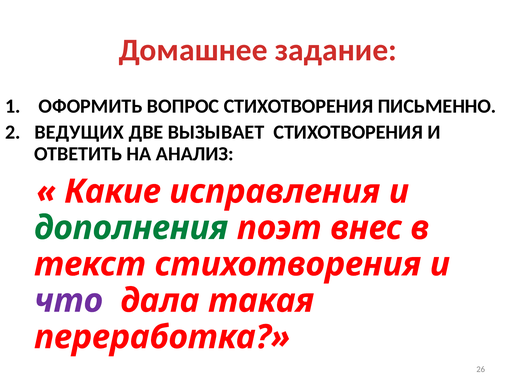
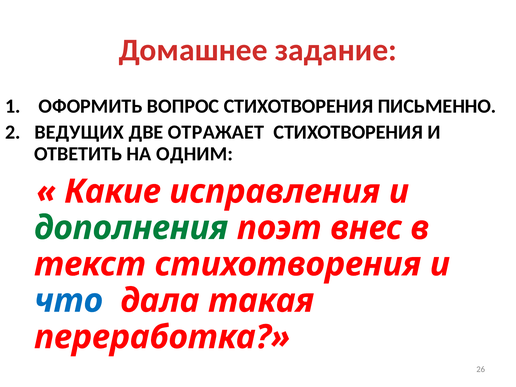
ВЫЗЫВАЕТ: ВЫЗЫВАЕТ -> ОТРАЖАЕТ (216, 132)
АНАЛИЗ: АНАЛИЗ -> ОДНИМ (195, 154)
что colour: purple -> blue (69, 301)
